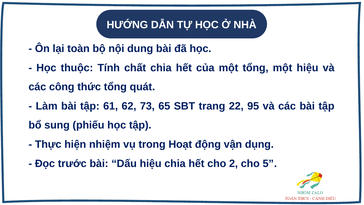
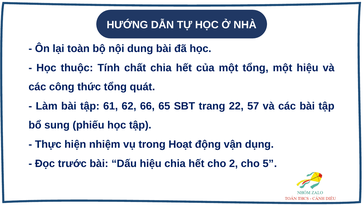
73: 73 -> 66 (147, 106)
95: 95 -> 57 (253, 106)
